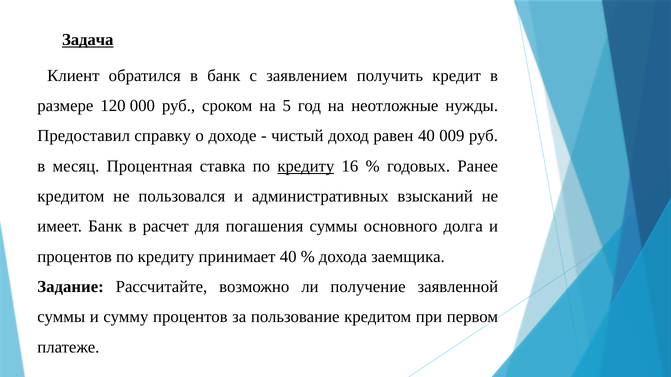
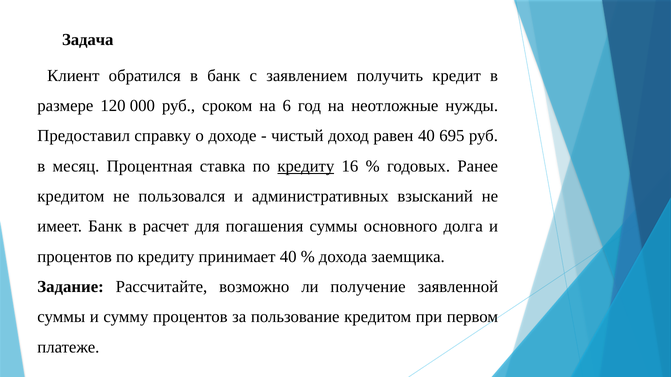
Задача underline: present -> none (88, 40)
5: 5 -> 6 (287, 106)
009: 009 -> 695 (452, 136)
